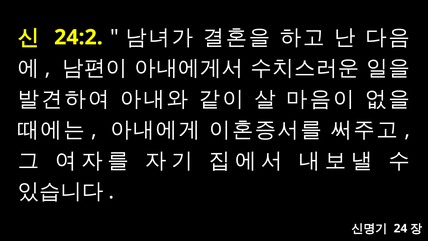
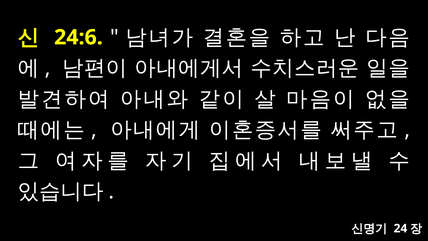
24:2: 24:2 -> 24:6 (78, 37)
